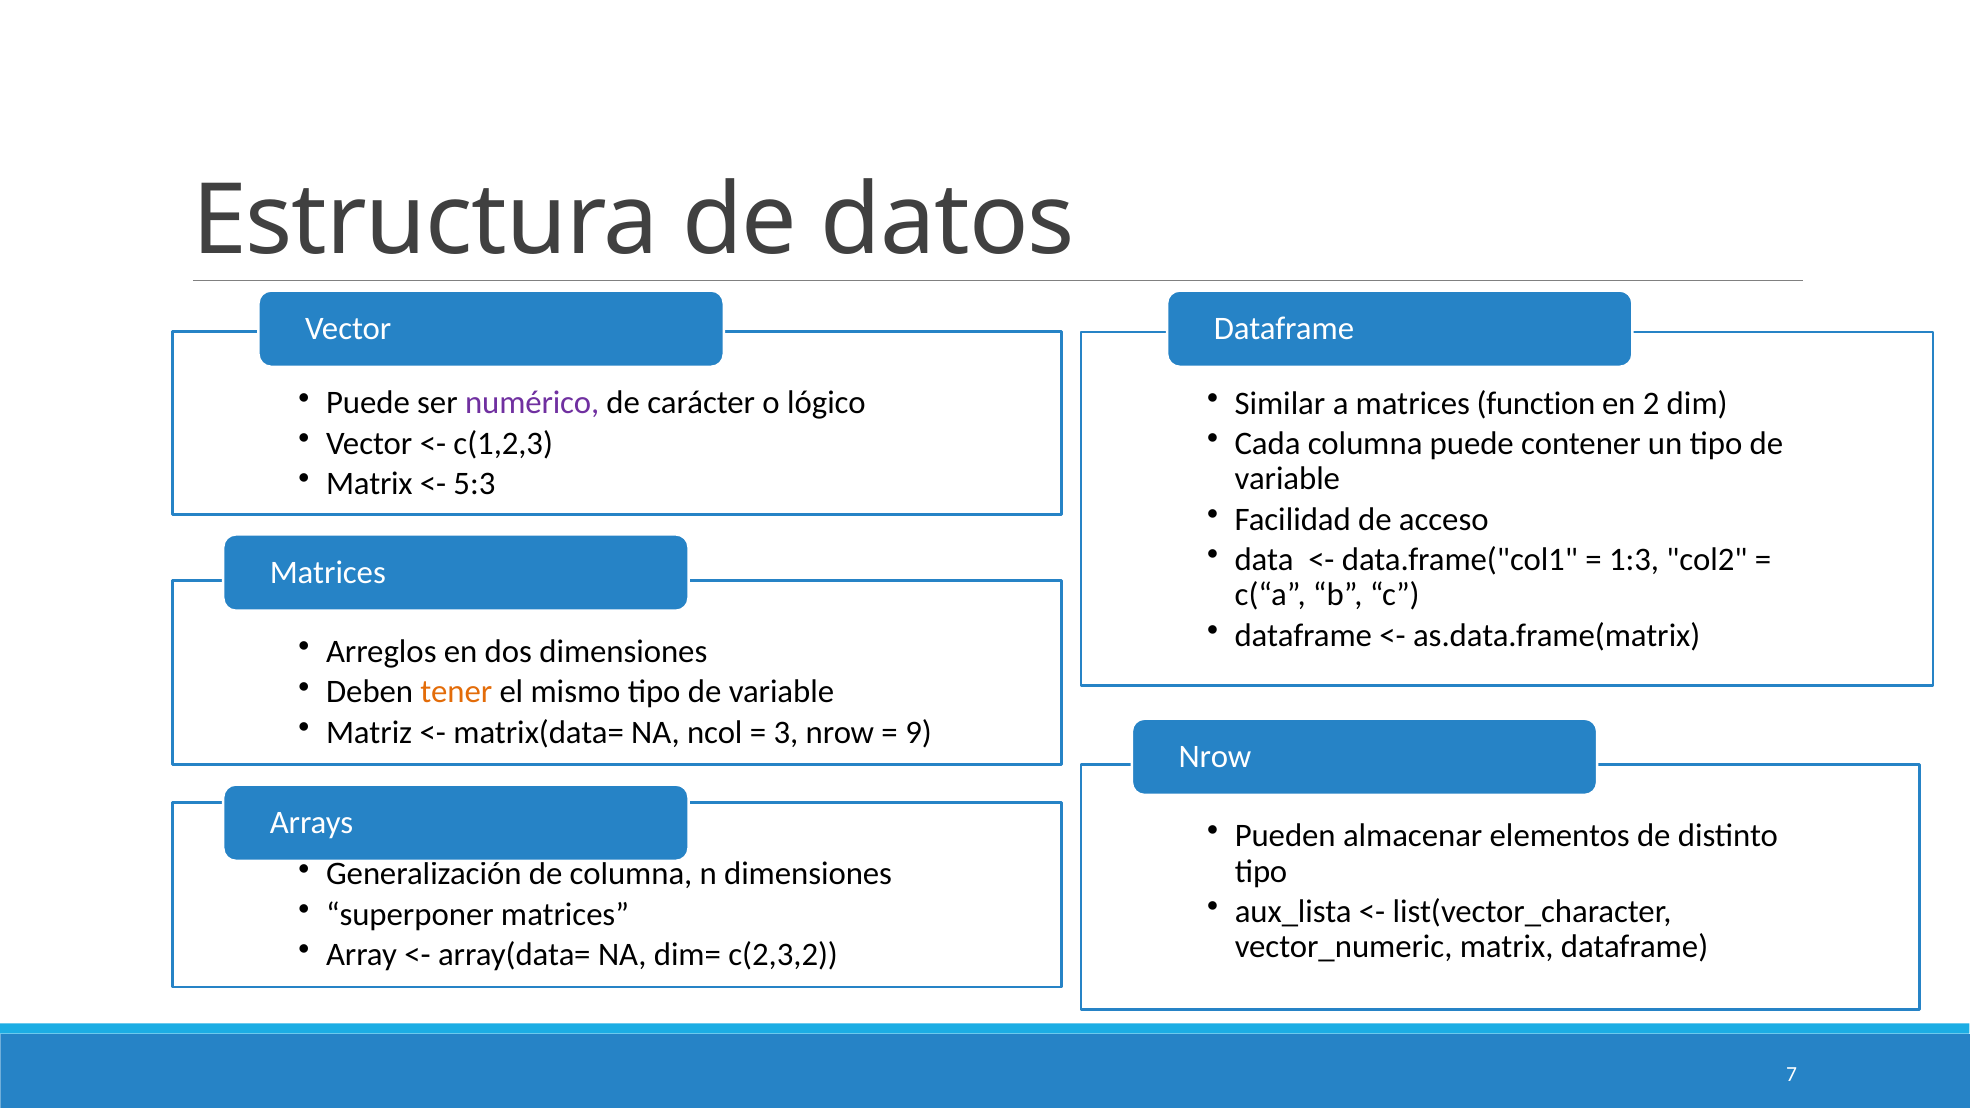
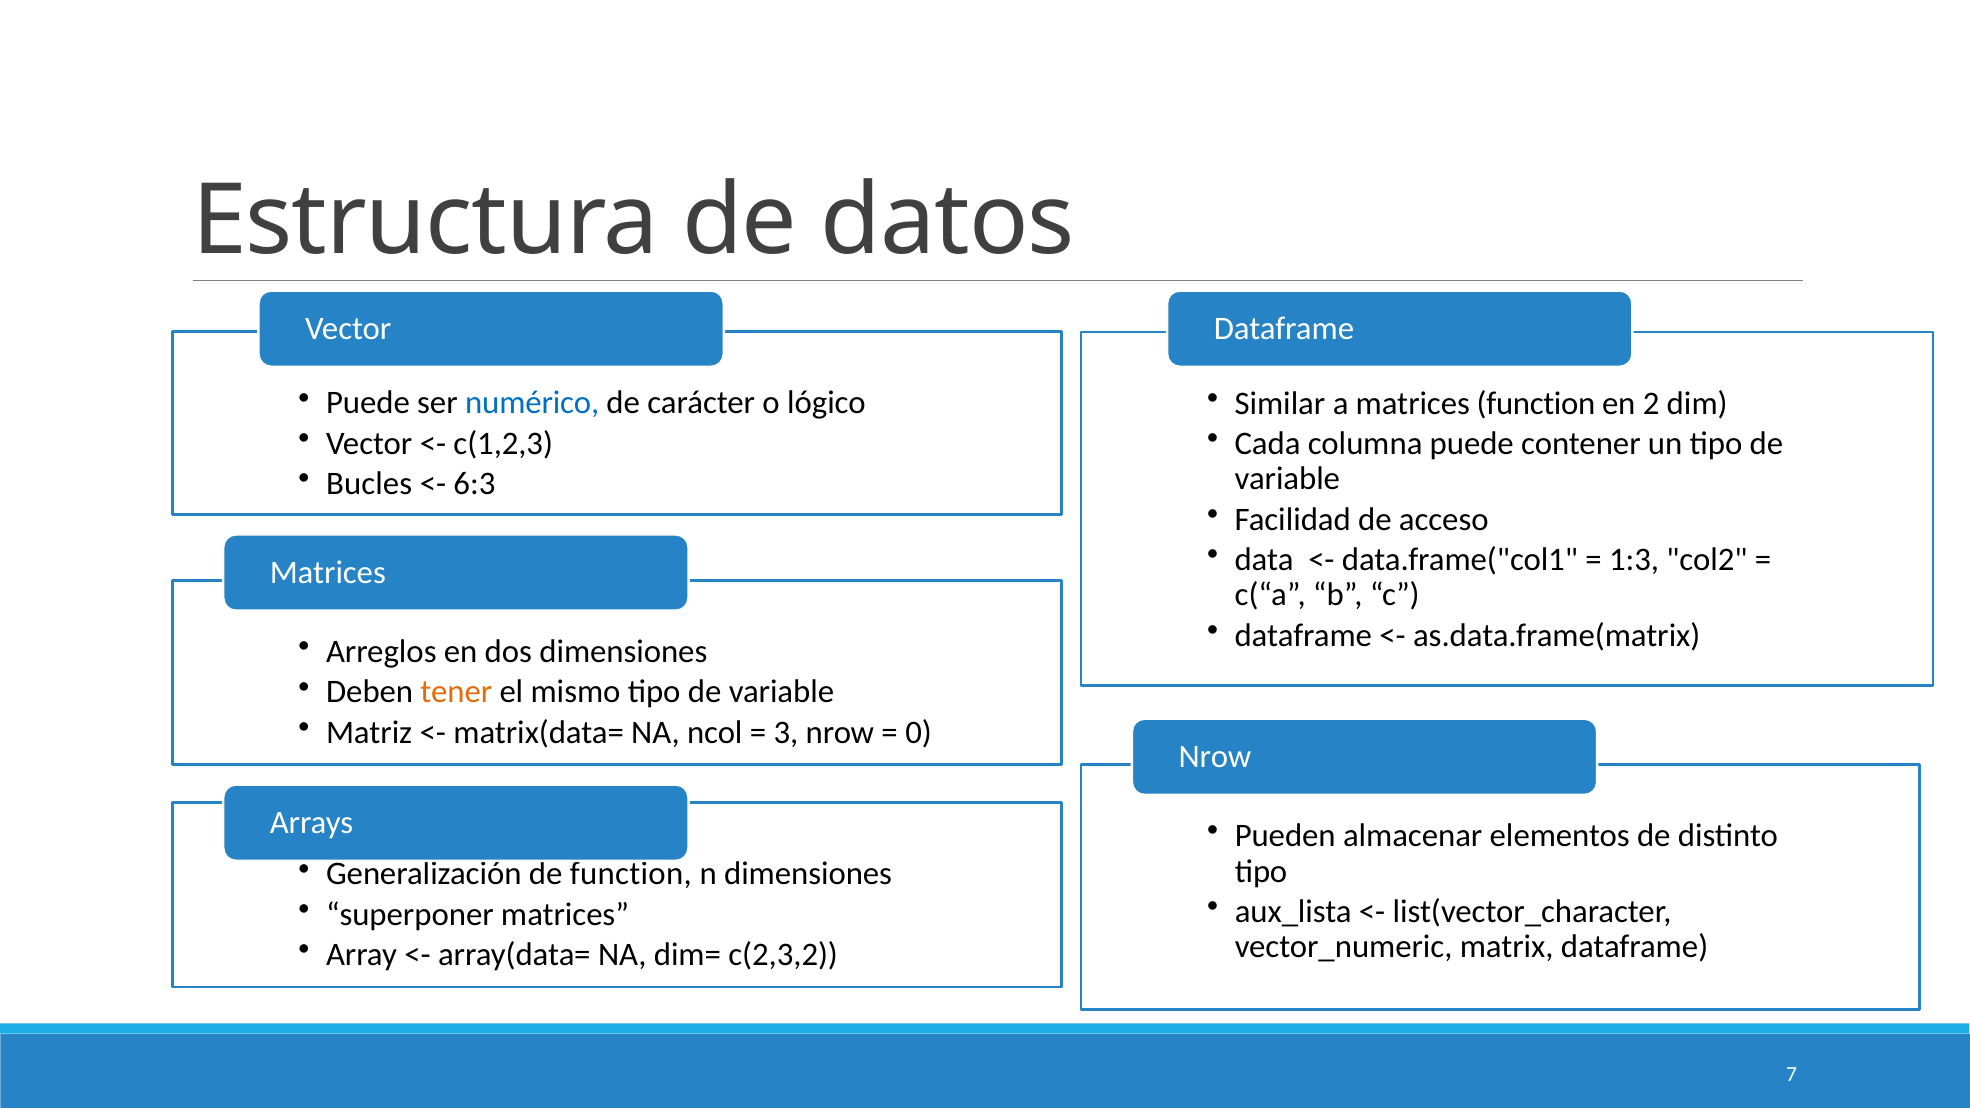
numérico colour: purple -> blue (532, 403)
Matrix: Matrix -> Bucles (369, 484)
5:3: 5:3 -> 6:3 (474, 484)
9: 9 -> 0 (919, 733)
de columna: columna -> function (631, 874)
